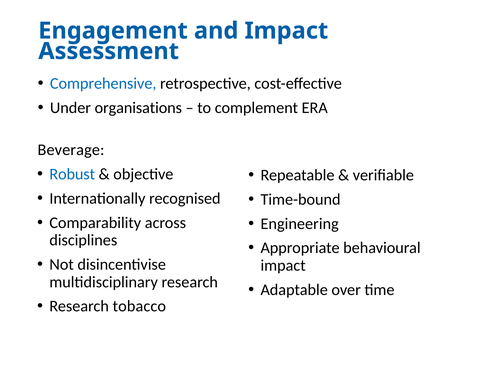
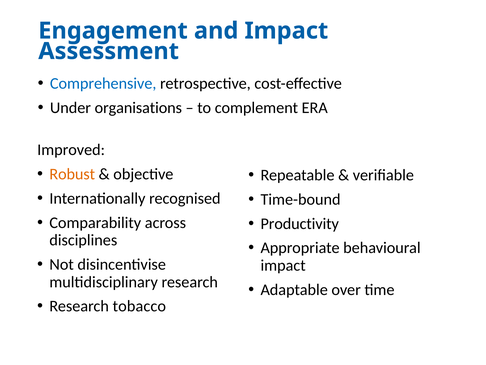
Beverage: Beverage -> Improved (71, 150)
Robust colour: blue -> orange (72, 174)
Engineering: Engineering -> Productivity (300, 223)
